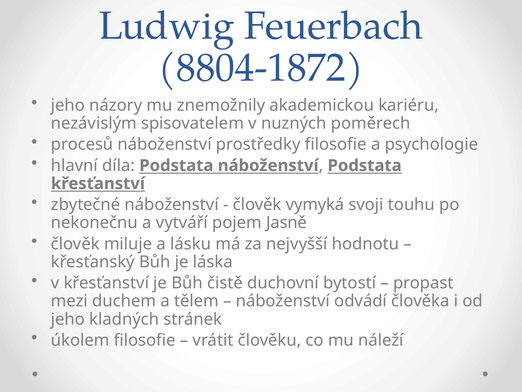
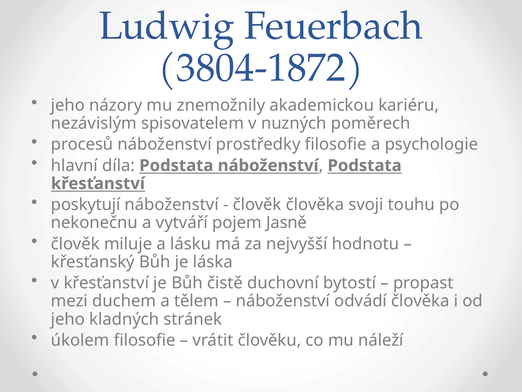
8804-1872: 8804-1872 -> 3804-1872 (261, 68)
zbytečné: zbytečné -> poskytují (86, 205)
člověk vymyká: vymyká -> člověka (315, 205)
